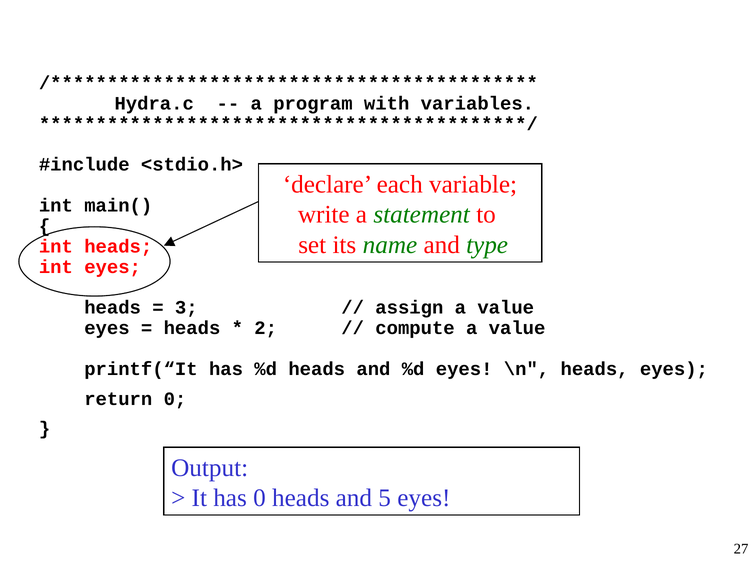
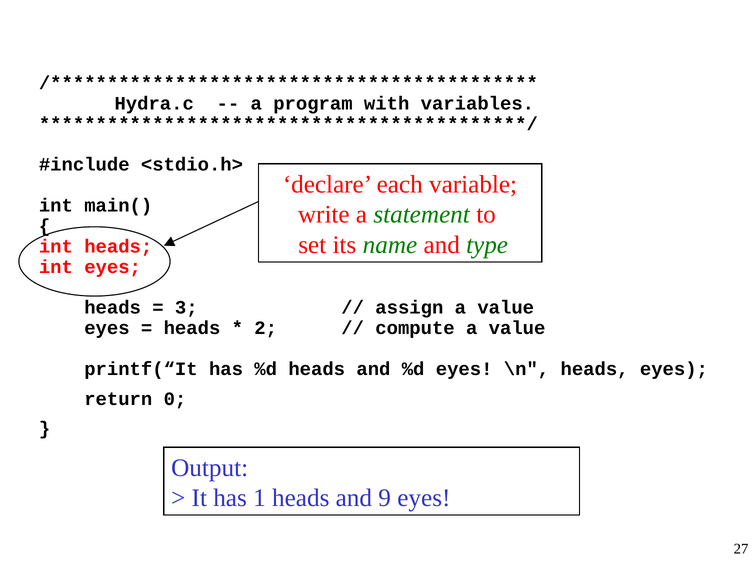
has 0: 0 -> 1 (259, 498)
5: 5 -> 9 (385, 498)
